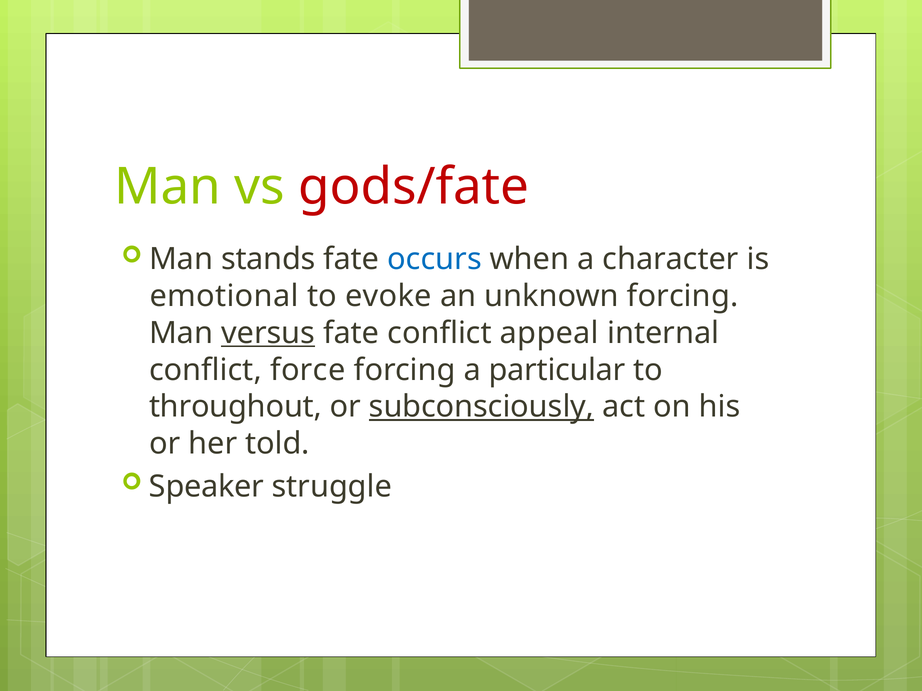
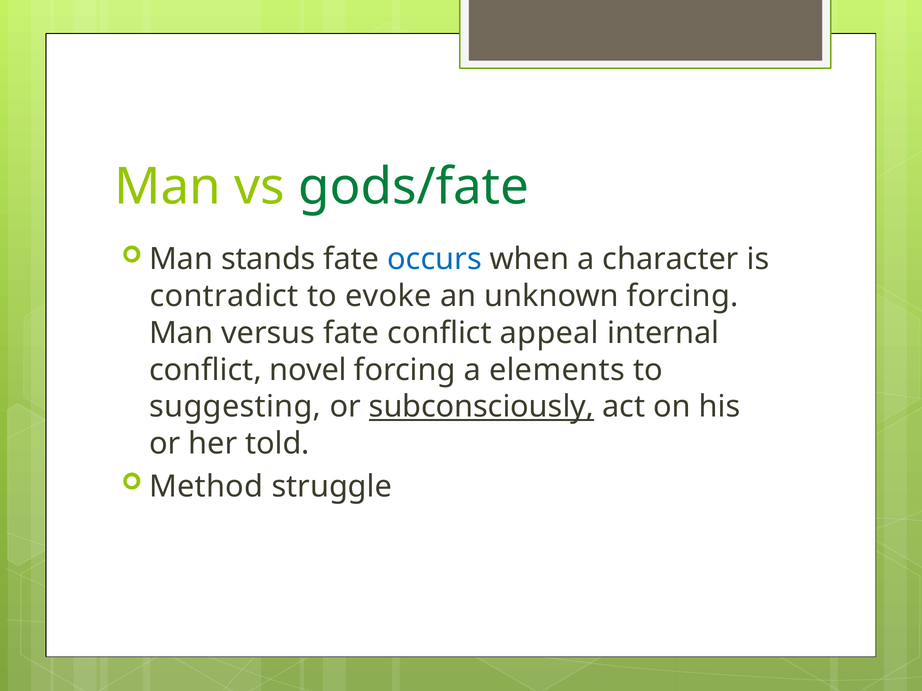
gods/fate colour: red -> green (414, 187)
emotional: emotional -> contradict (224, 296)
versus underline: present -> none (268, 333)
force: force -> novel (308, 370)
particular: particular -> elements (557, 370)
throughout: throughout -> suggesting (235, 407)
Speaker: Speaker -> Method (206, 487)
